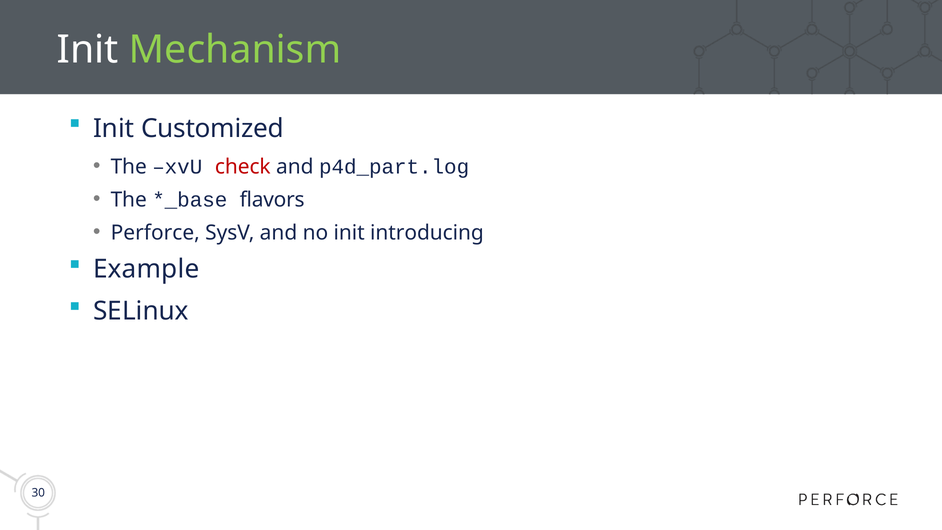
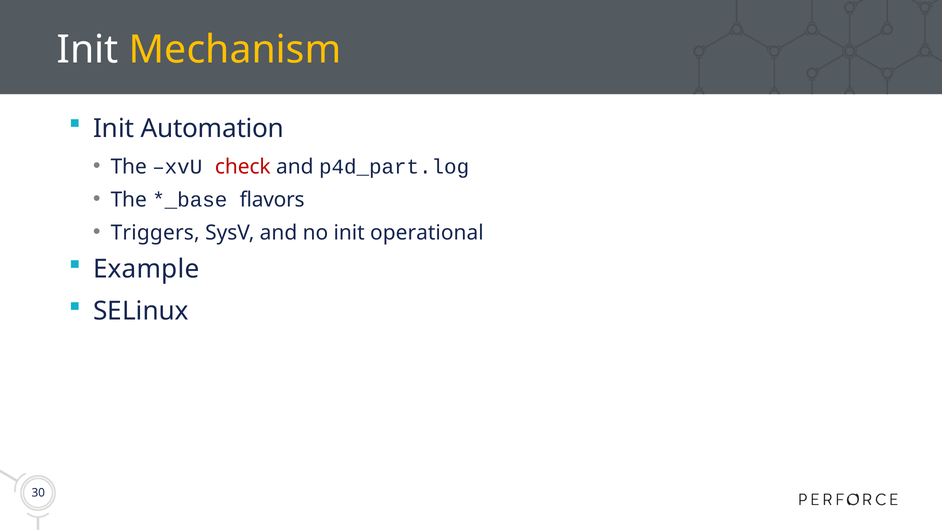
Mechanism colour: light green -> yellow (235, 50)
Customized: Customized -> Automation (212, 128)
Perforce: Perforce -> Triggers (155, 233)
introducing: introducing -> operational (427, 233)
